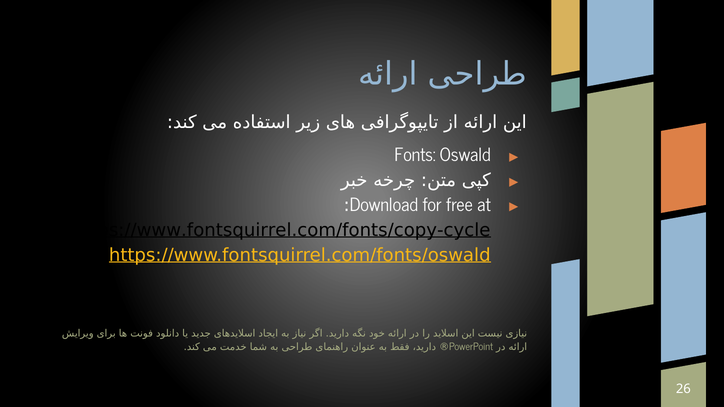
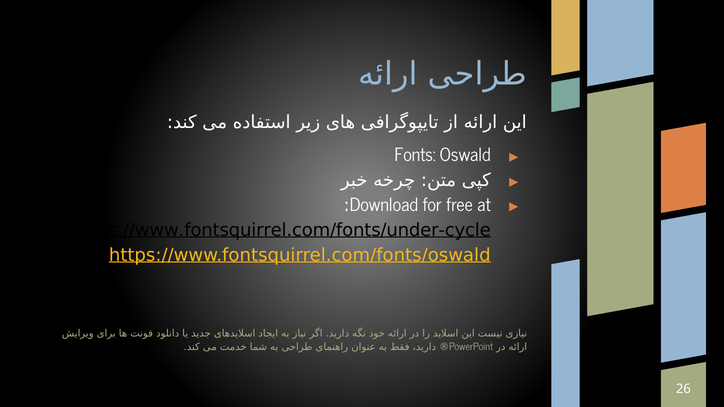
https://www.fontsquirrel.com/fonts/copy-cycle: https://www.fontsquirrel.com/fonts/copy-cycle -> https://www.fontsquirrel.com/fonts/under-cycle (281, 230)
